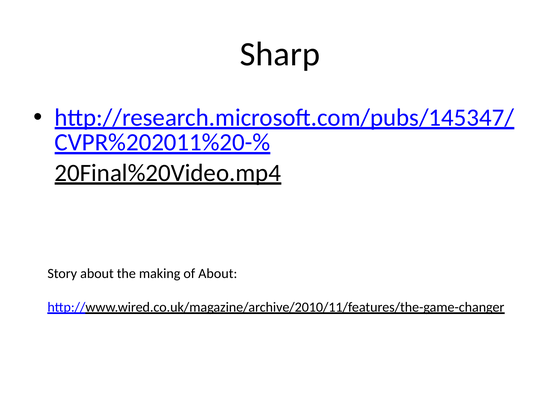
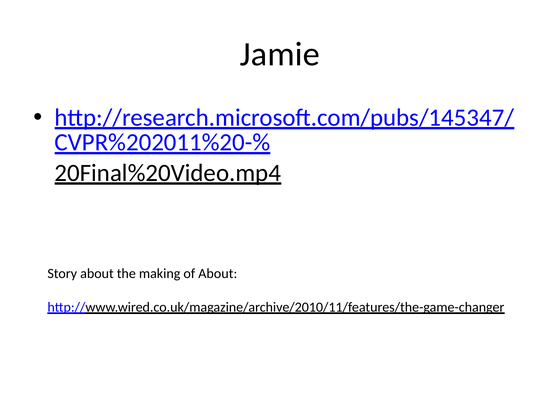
Sharp: Sharp -> Jamie (280, 54)
